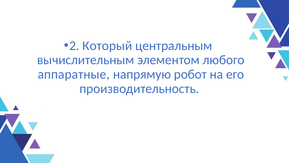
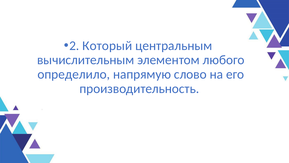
аппаратные: аппаратные -> определило (74, 74)
робот: робот -> слово (190, 74)
